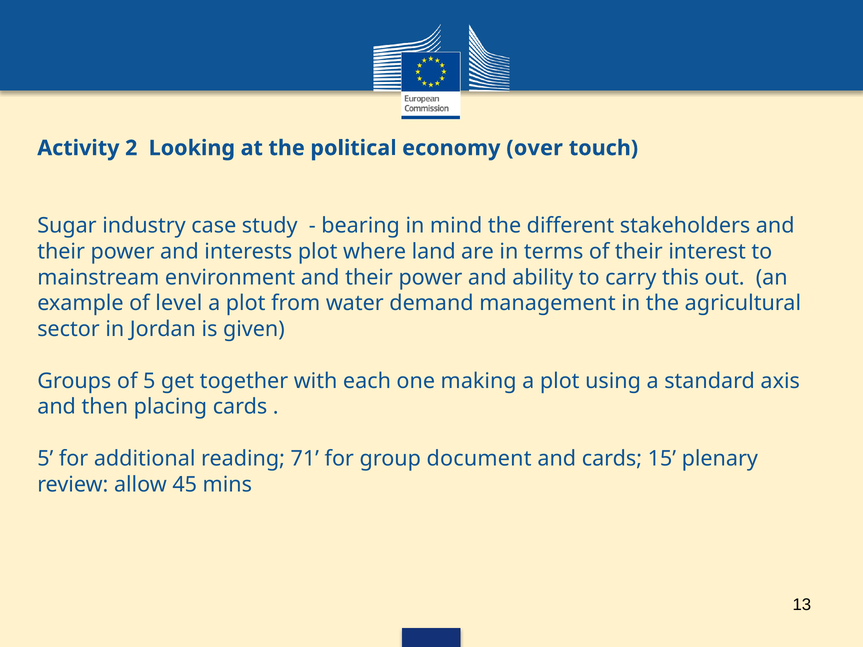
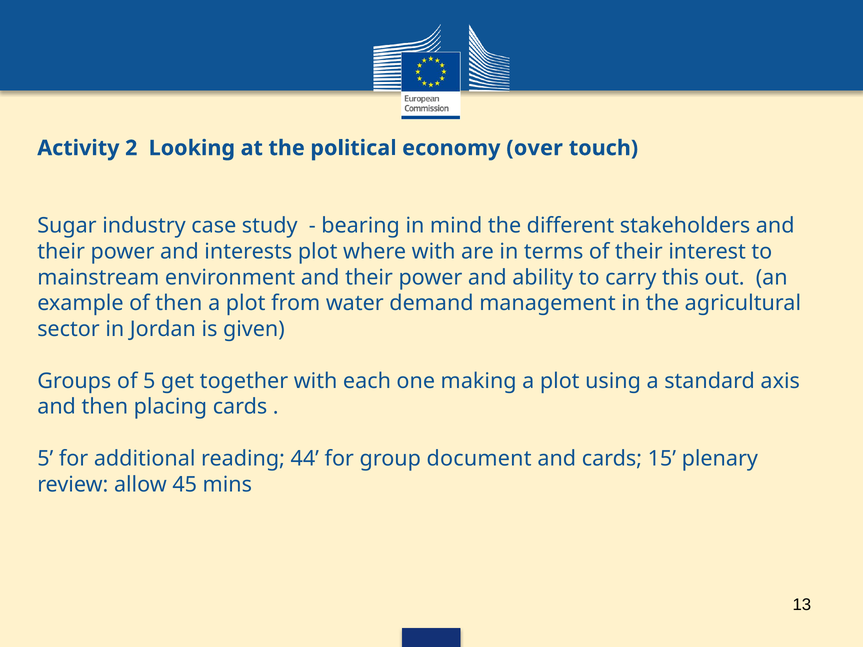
where land: land -> with (434, 252)
of level: level -> then (179, 303)
71: 71 -> 44 (305, 459)
